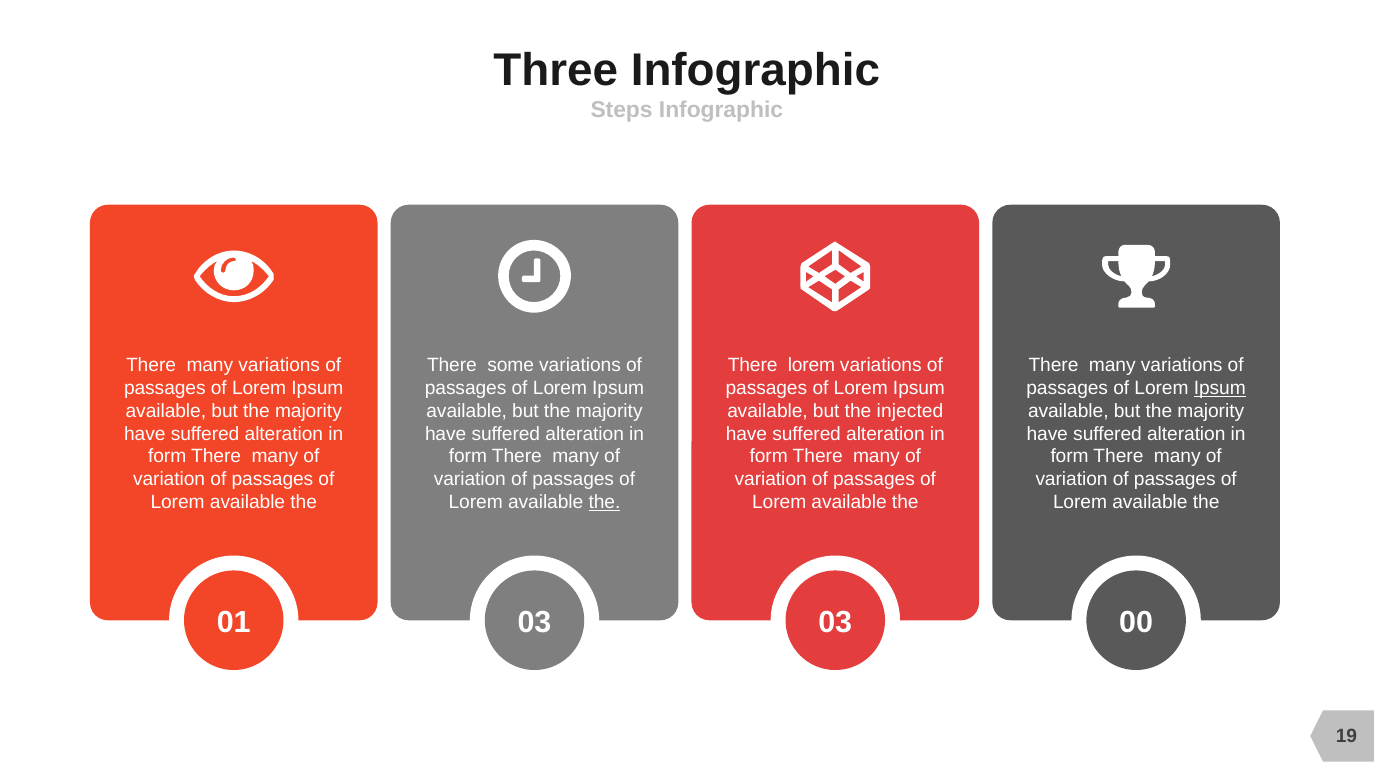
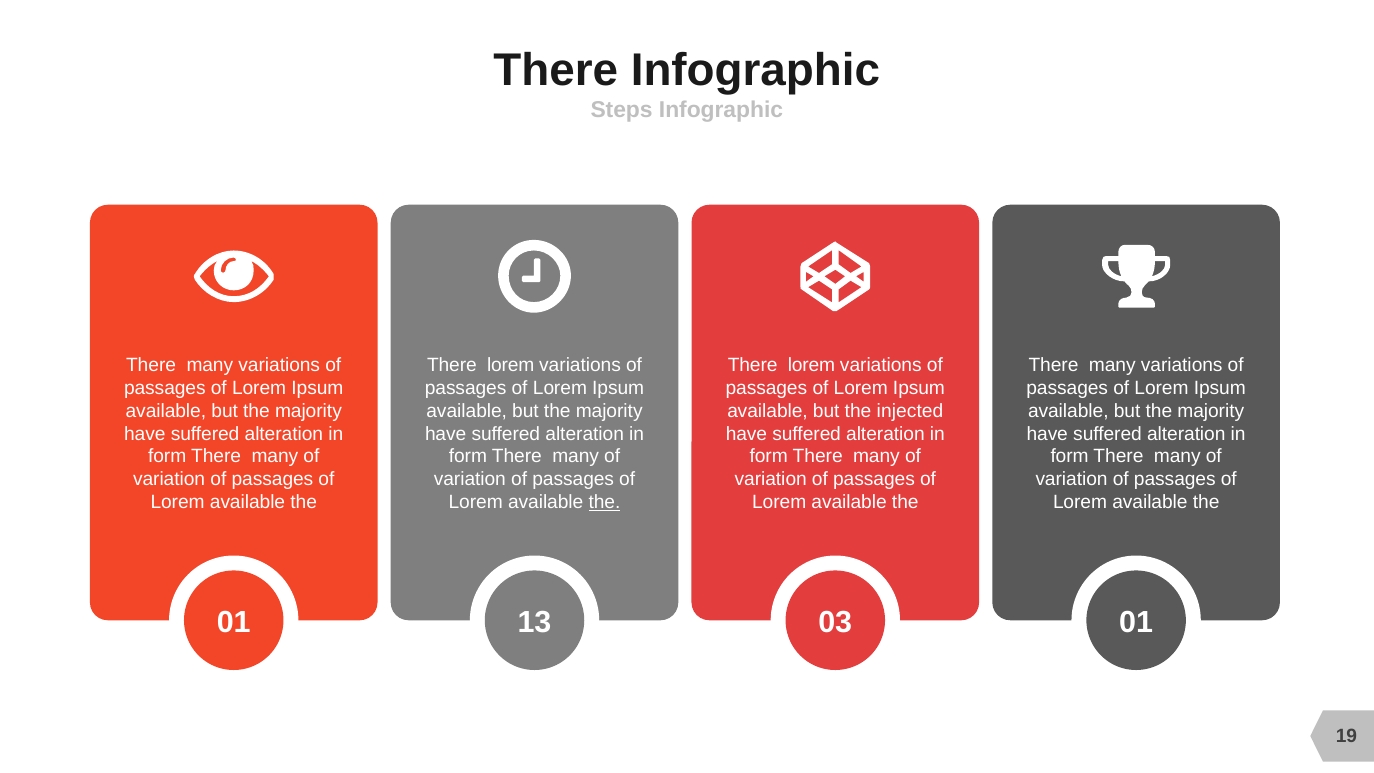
Three: Three -> There (556, 70)
some: some -> lorem (511, 365)
Ipsum underline: present -> none (1220, 388)
01 03: 03 -> 13 (534, 622)
03 00: 00 -> 01 (1136, 622)
